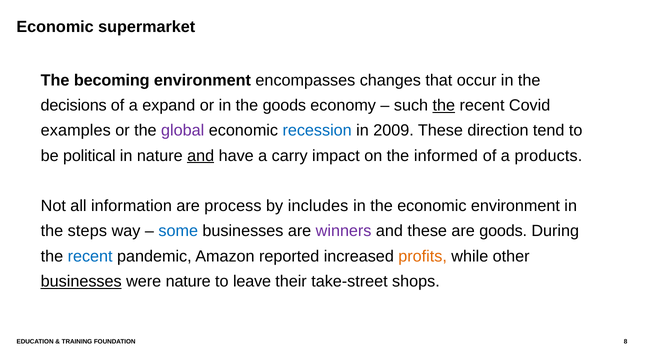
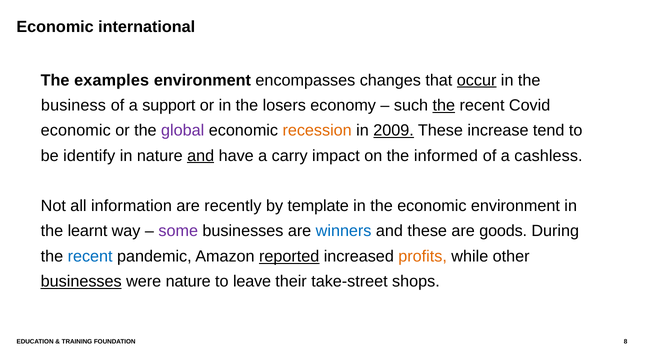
supermarket: supermarket -> international (147, 27)
becoming: becoming -> examples (112, 80)
occur underline: none -> present (477, 80)
decisions: decisions -> business (73, 105)
expand: expand -> support (169, 105)
the goods: goods -> losers (284, 105)
examples: examples -> economic (76, 130)
recession colour: blue -> orange (317, 130)
2009 underline: none -> present (394, 130)
direction: direction -> increase (498, 130)
political: political -> identify (89, 156)
products: products -> cashless (548, 156)
process: process -> recently (233, 206)
includes: includes -> template (318, 206)
steps: steps -> learnt (88, 231)
some colour: blue -> purple (178, 231)
winners colour: purple -> blue (344, 231)
reported underline: none -> present (289, 256)
